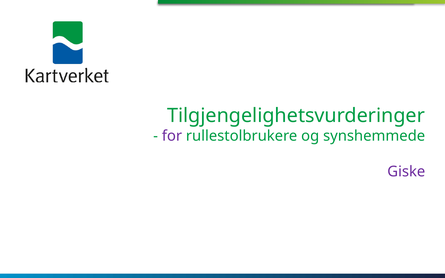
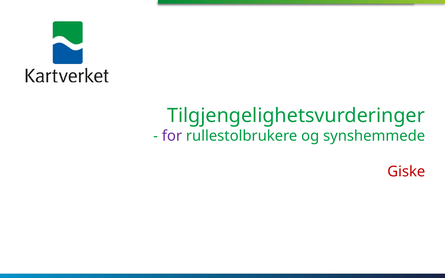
Giske colour: purple -> red (406, 172)
